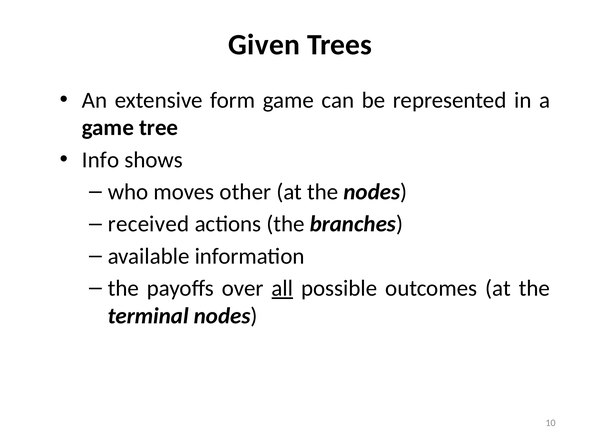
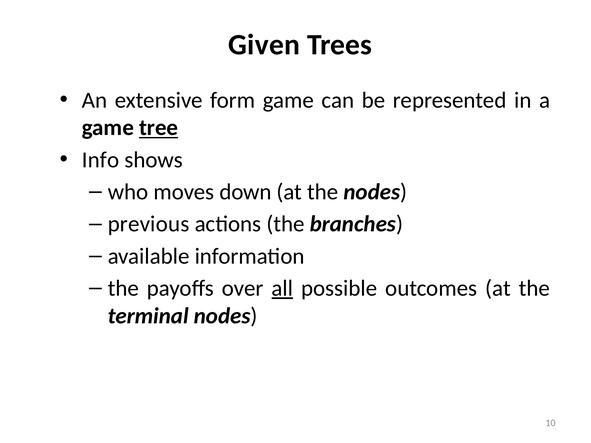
tree underline: none -> present (159, 128)
other: other -> down (246, 192)
received: received -> previous (149, 224)
